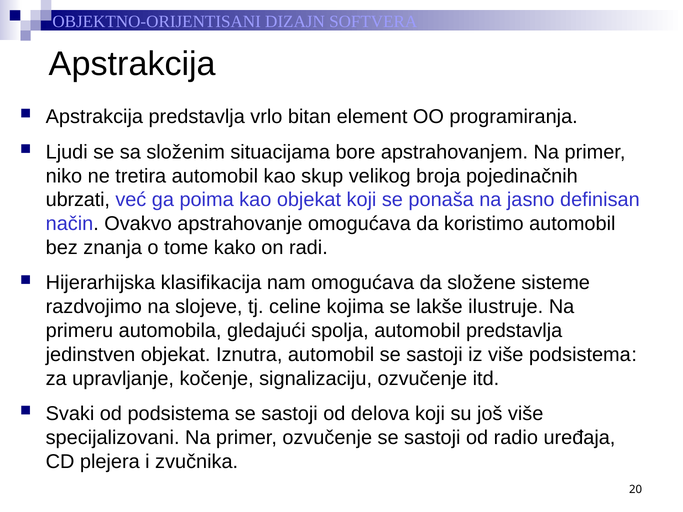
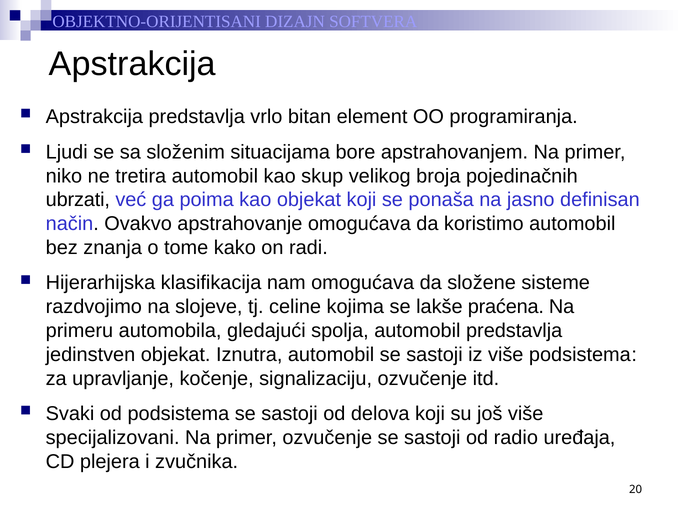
ilustruje: ilustruje -> praćena (506, 307)
